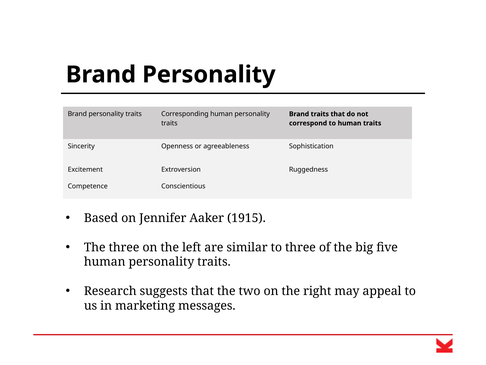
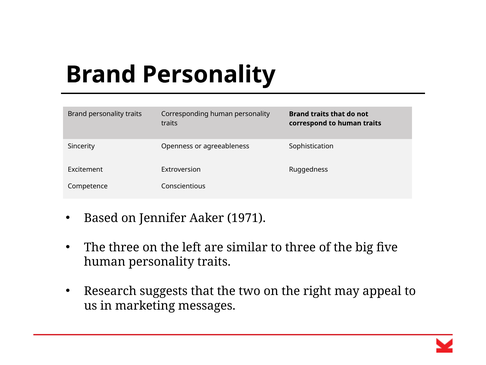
1915: 1915 -> 1971 (246, 218)
